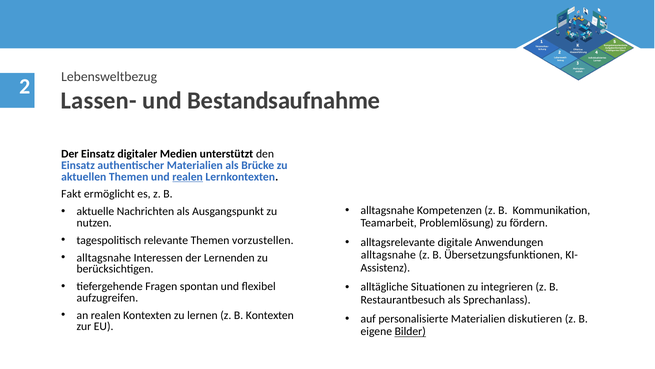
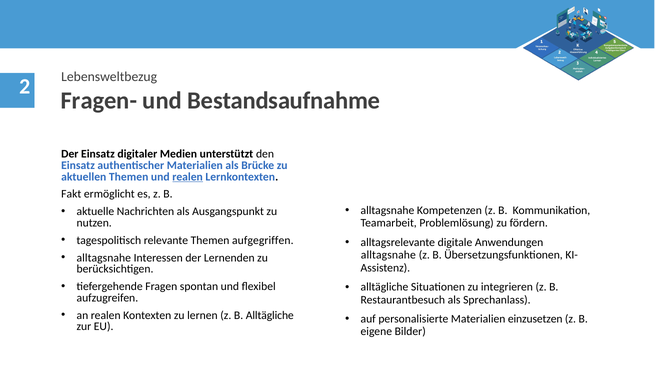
Lassen-: Lassen- -> Fragen- (99, 100)
vorzustellen: vorzustellen -> aufgegriffen (263, 240)
B Kontexten: Kontexten -> Alltägliche (270, 315)
diskutieren: diskutieren -> einzusetzen (535, 319)
Bilder underline: present -> none (410, 331)
